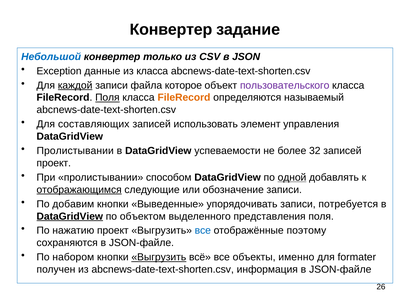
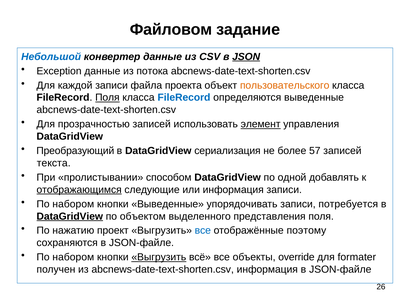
Конвертер: Конвертер -> Файловом (171, 29)
конвертер только: только -> данные (163, 57)
JSON underline: none -> present (246, 57)
из класса: класса -> потока (152, 71)
каждой underline: present -> none (75, 85)
которое: которое -> проекта (183, 85)
пользовательского colour: purple -> orange (285, 85)
FileRecord colour: orange -> blue (184, 98)
определяются называемый: называемый -> выведенные (314, 98)
составляющих: составляющих -> прозрачностью (94, 124)
элемент underline: none -> present (261, 124)
Пролистывании: Пролистывании -> Преобразующий (75, 151)
успеваемости: успеваемости -> сериализация (227, 151)
32: 32 -> 57 (315, 151)
проект: проект -> текста (54, 163)
одной underline: present -> none (292, 178)
или обозначение: обозначение -> информация (233, 190)
добавим: добавим -> набором (73, 204)
именно: именно -> override (296, 258)
